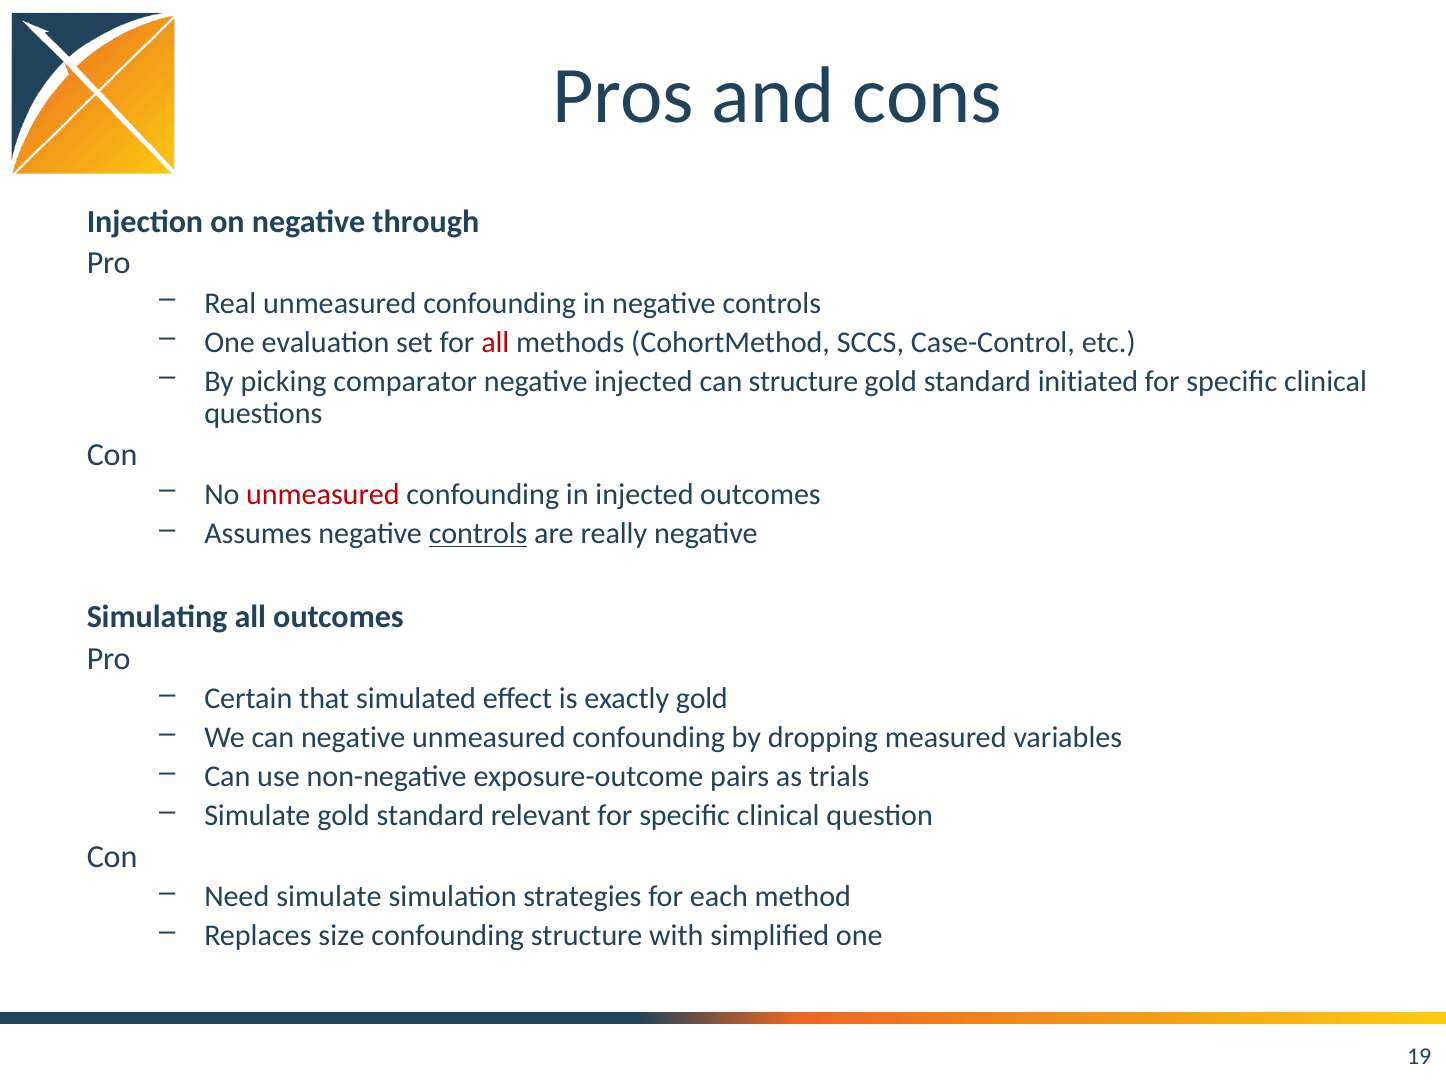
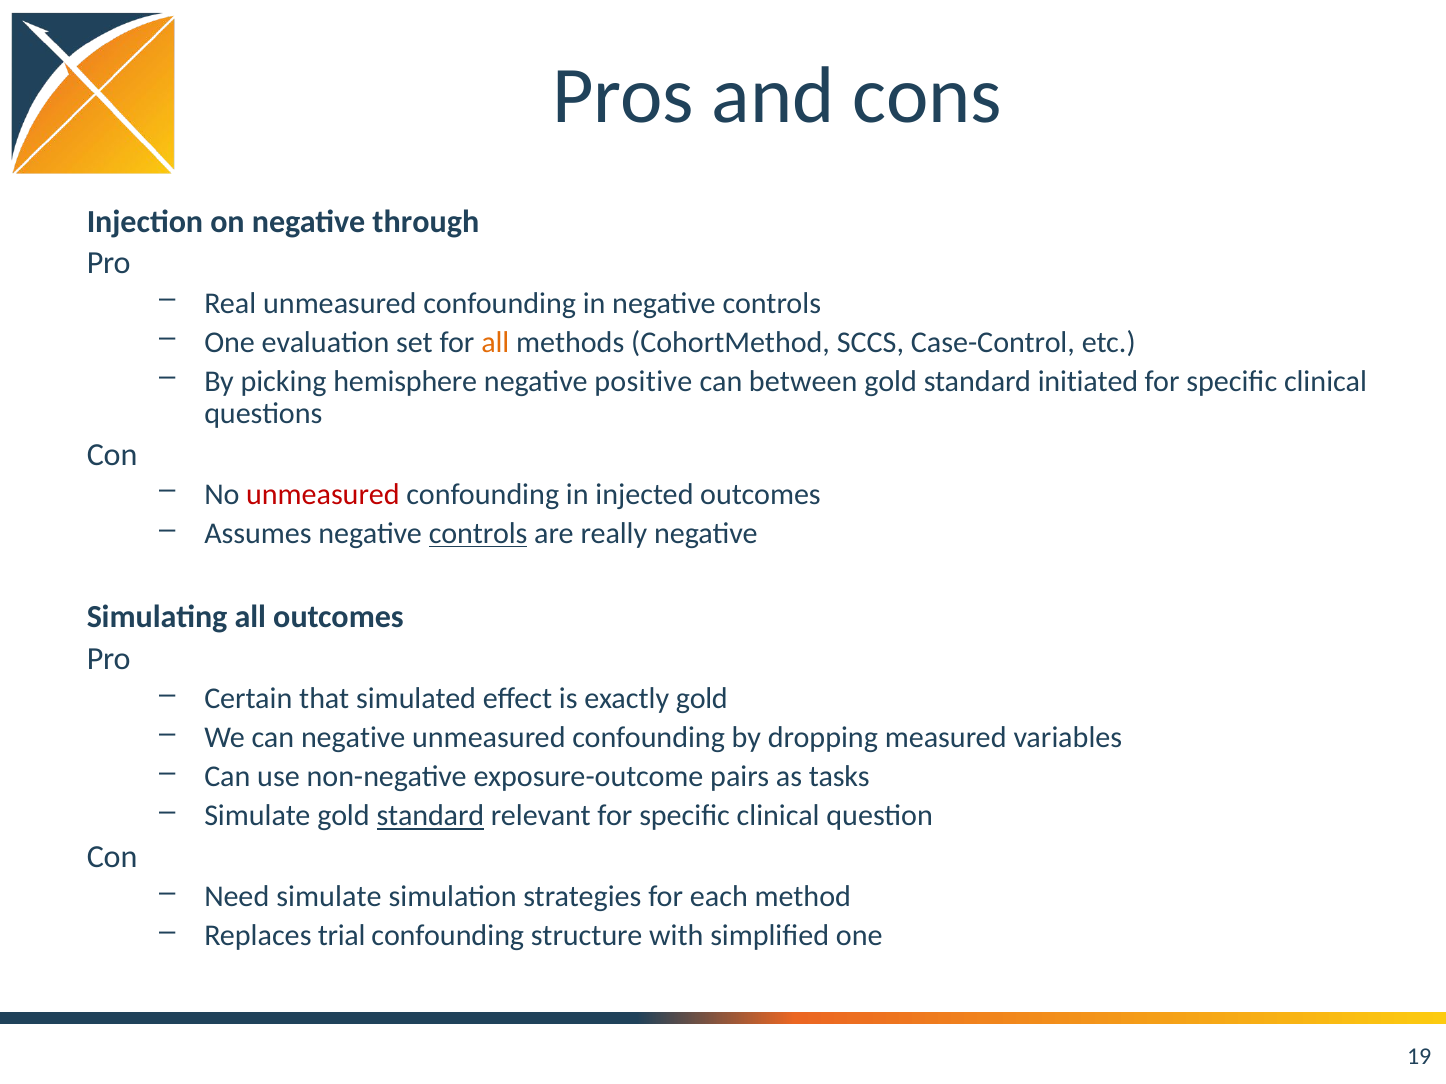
all colour: red -> orange (495, 342)
comparator: comparator -> hemisphere (405, 381)
negative injected: injected -> positive (643, 381)
can structure: structure -> between (803, 381)
trials: trials -> tasks (839, 777)
standard underline: none -> present (430, 816)
size: size -> trial (342, 936)
